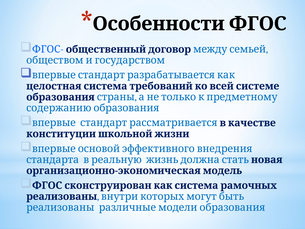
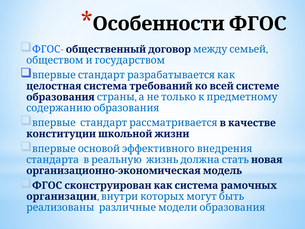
реализованы: реализованы -> организации (62, 196)
